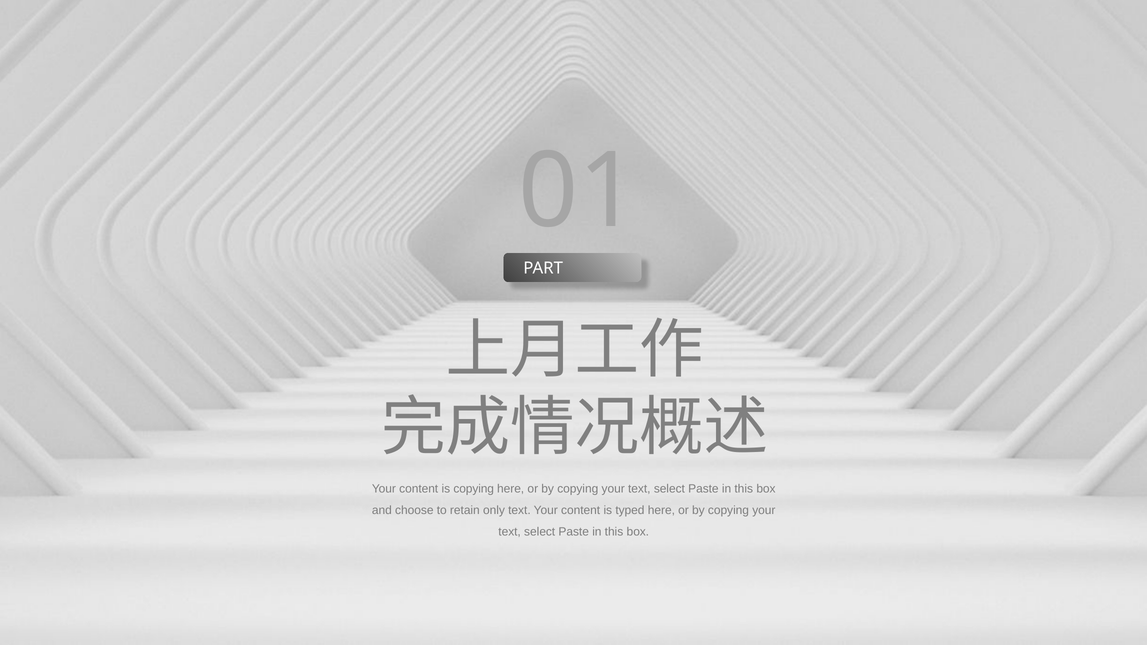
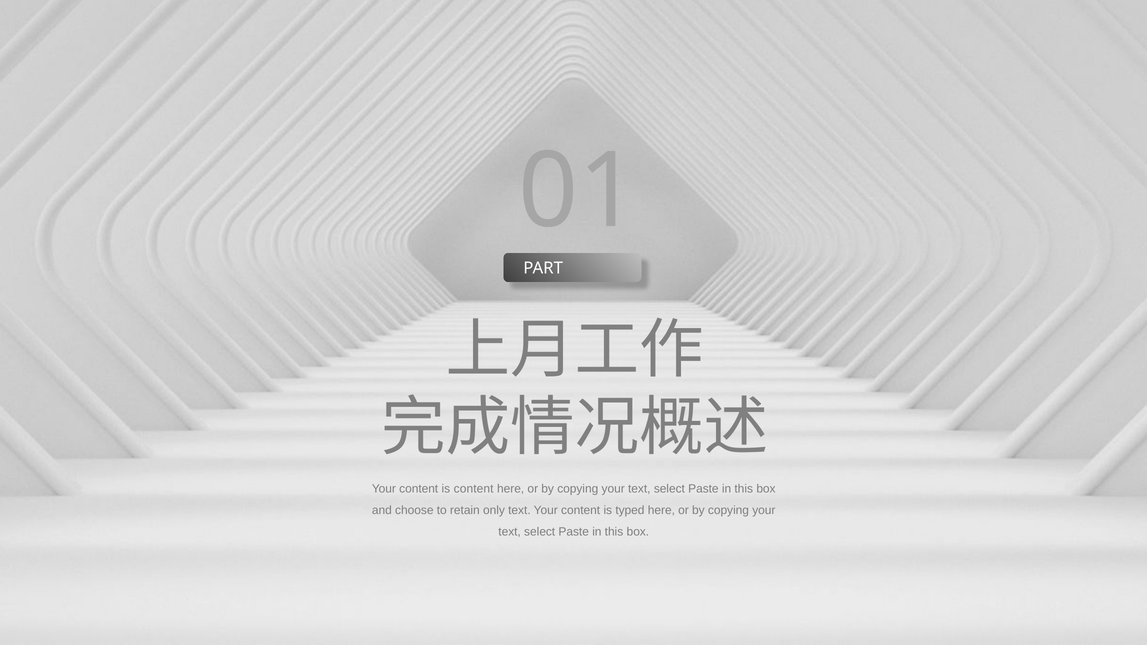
is copying: copying -> content (474, 489)
